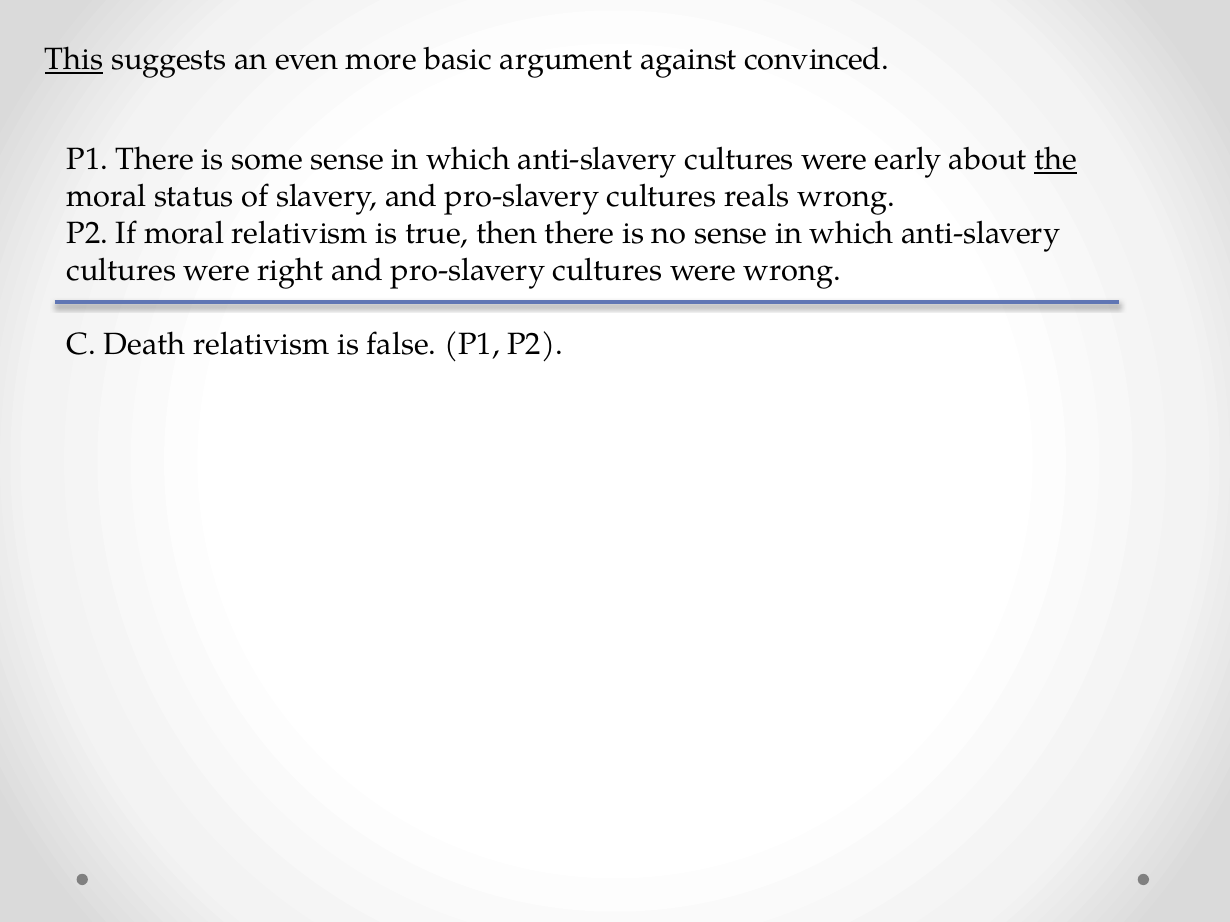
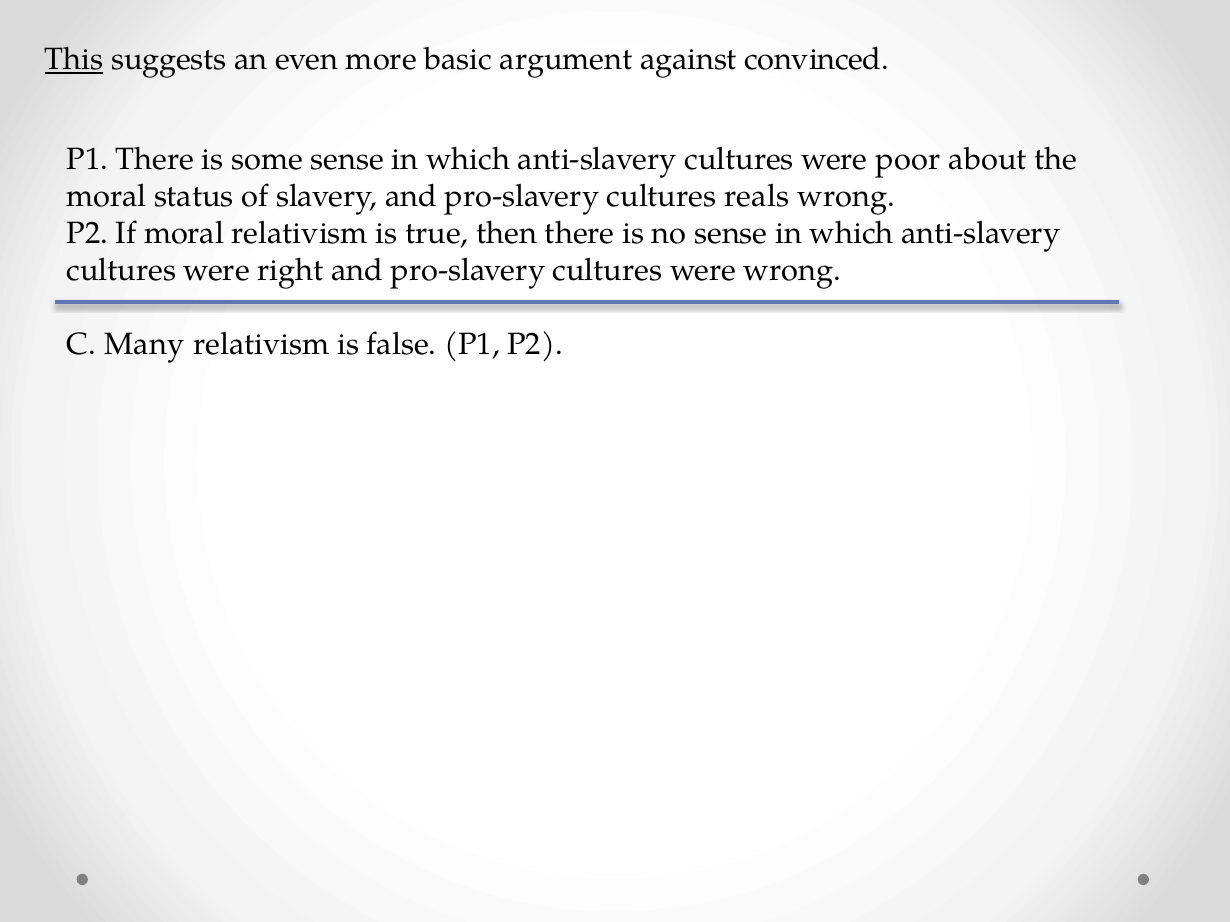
early: early -> poor (908, 160)
the underline: present -> none (1056, 160)
Death: Death -> Many (145, 344)
